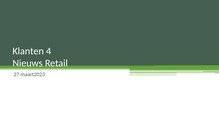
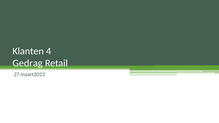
Nieuws: Nieuws -> Gedrag (28, 63)
